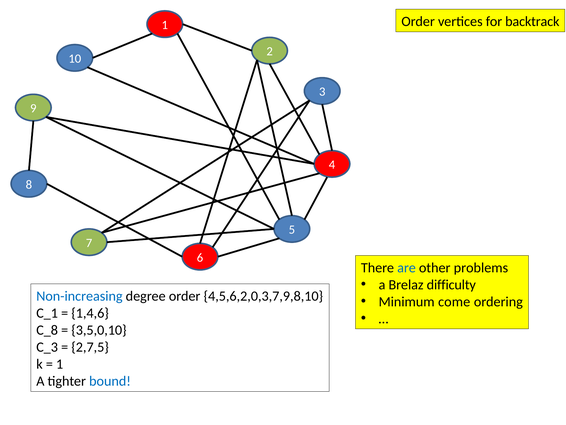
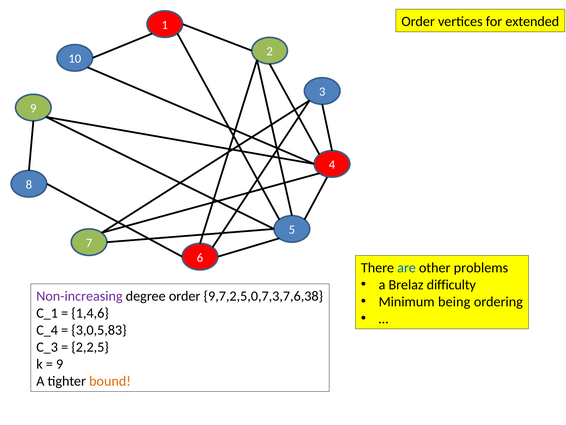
backtrack: backtrack -> extended (532, 21)
Non-increasing colour: blue -> purple (79, 296)
4,5,6,2,0,3,7,9,8,10: 4,5,6,2,0,3,7,9,8,10 -> 9,7,2,5,0,7,3,7,6,38 (263, 296)
come: come -> being (454, 301)
C_8: C_8 -> C_4 (47, 330)
3,5,0,10: 3,5,0,10 -> 3,0,5,83 (99, 330)
2,7,5: 2,7,5 -> 2,2,5 (90, 347)
1: 1 -> 9 (60, 364)
bound colour: blue -> orange (110, 381)
